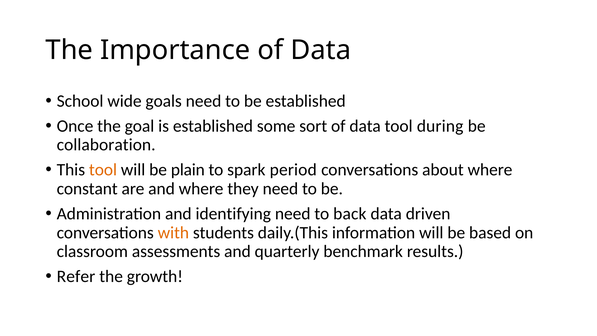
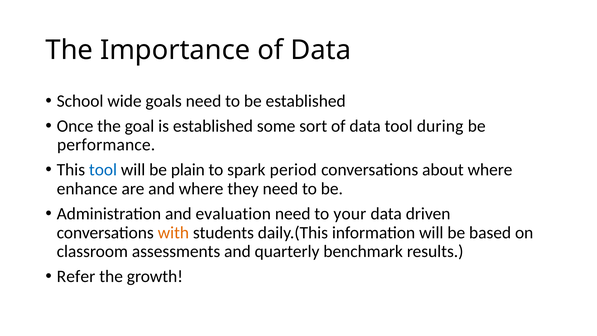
collaboration: collaboration -> performance (106, 145)
tool colour: orange -> blue (103, 170)
constant: constant -> enhance (87, 189)
identifying: identifying -> evaluation (233, 214)
back: back -> your (350, 214)
